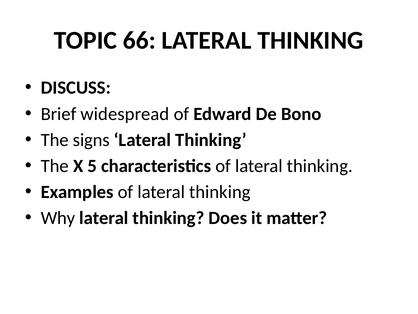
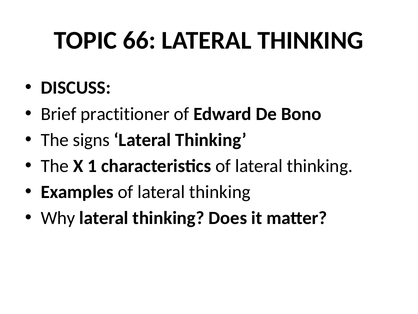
widespread: widespread -> practitioner (125, 114)
5: 5 -> 1 (92, 166)
